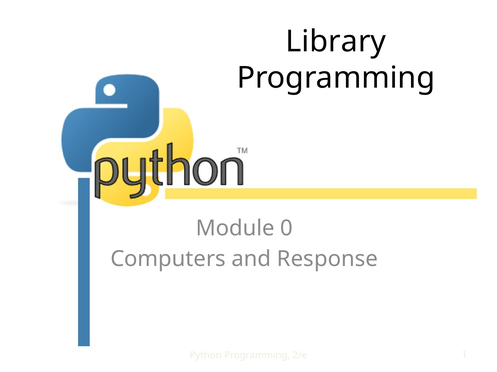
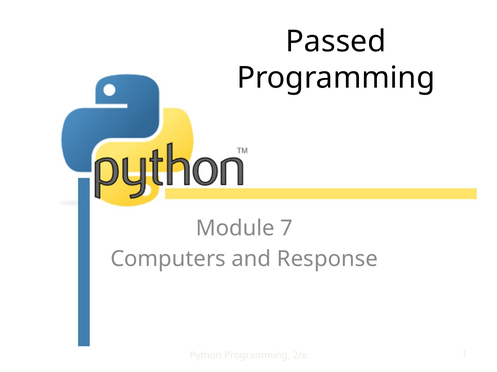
Library: Library -> Passed (336, 42)
0: 0 -> 7 (287, 229)
